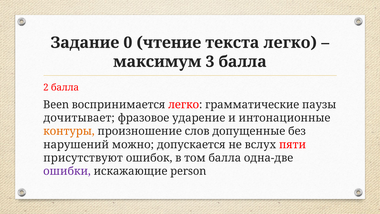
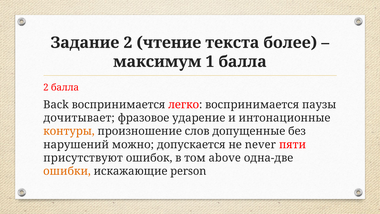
Задание 0: 0 -> 2 (128, 43)
текста легко: легко -> более (290, 43)
3: 3 -> 1 (210, 62)
Been: Been -> Back (56, 105)
легко грамматические: грамматические -> воспринимается (252, 105)
вслух: вслух -> never (260, 144)
том балла: балла -> above (225, 158)
ошибки colour: purple -> orange (67, 171)
